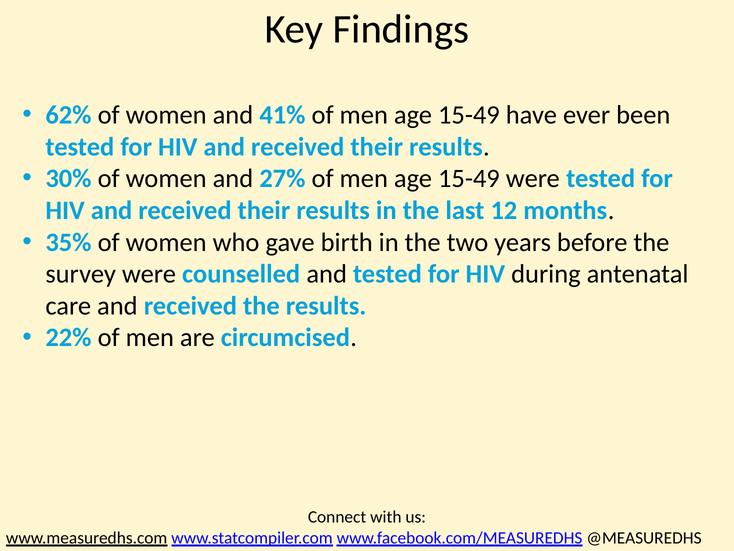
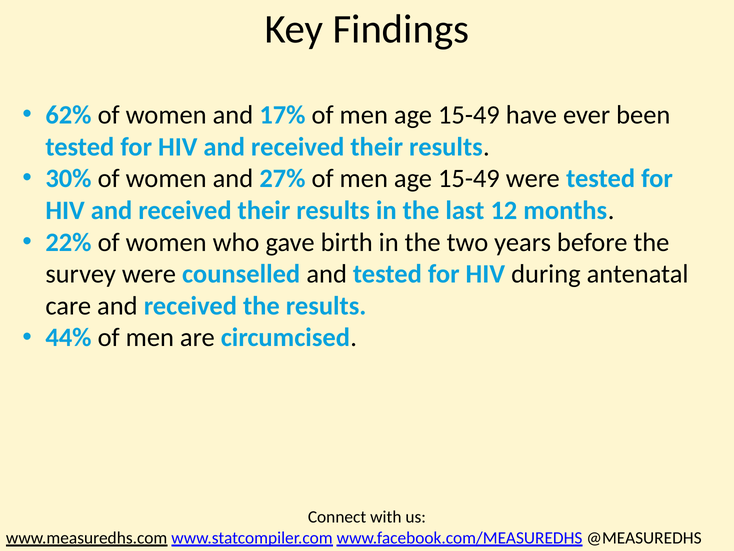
41%: 41% -> 17% (282, 115)
35%: 35% -> 22% (68, 242)
22%: 22% -> 44% (68, 337)
